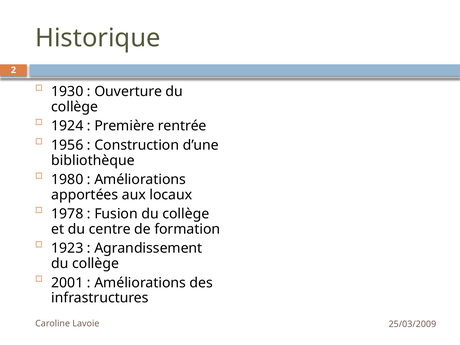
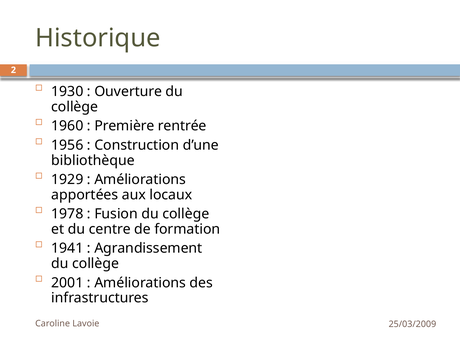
1924: 1924 -> 1960 (67, 126)
1980: 1980 -> 1929 (67, 180)
1923: 1923 -> 1941 (67, 248)
